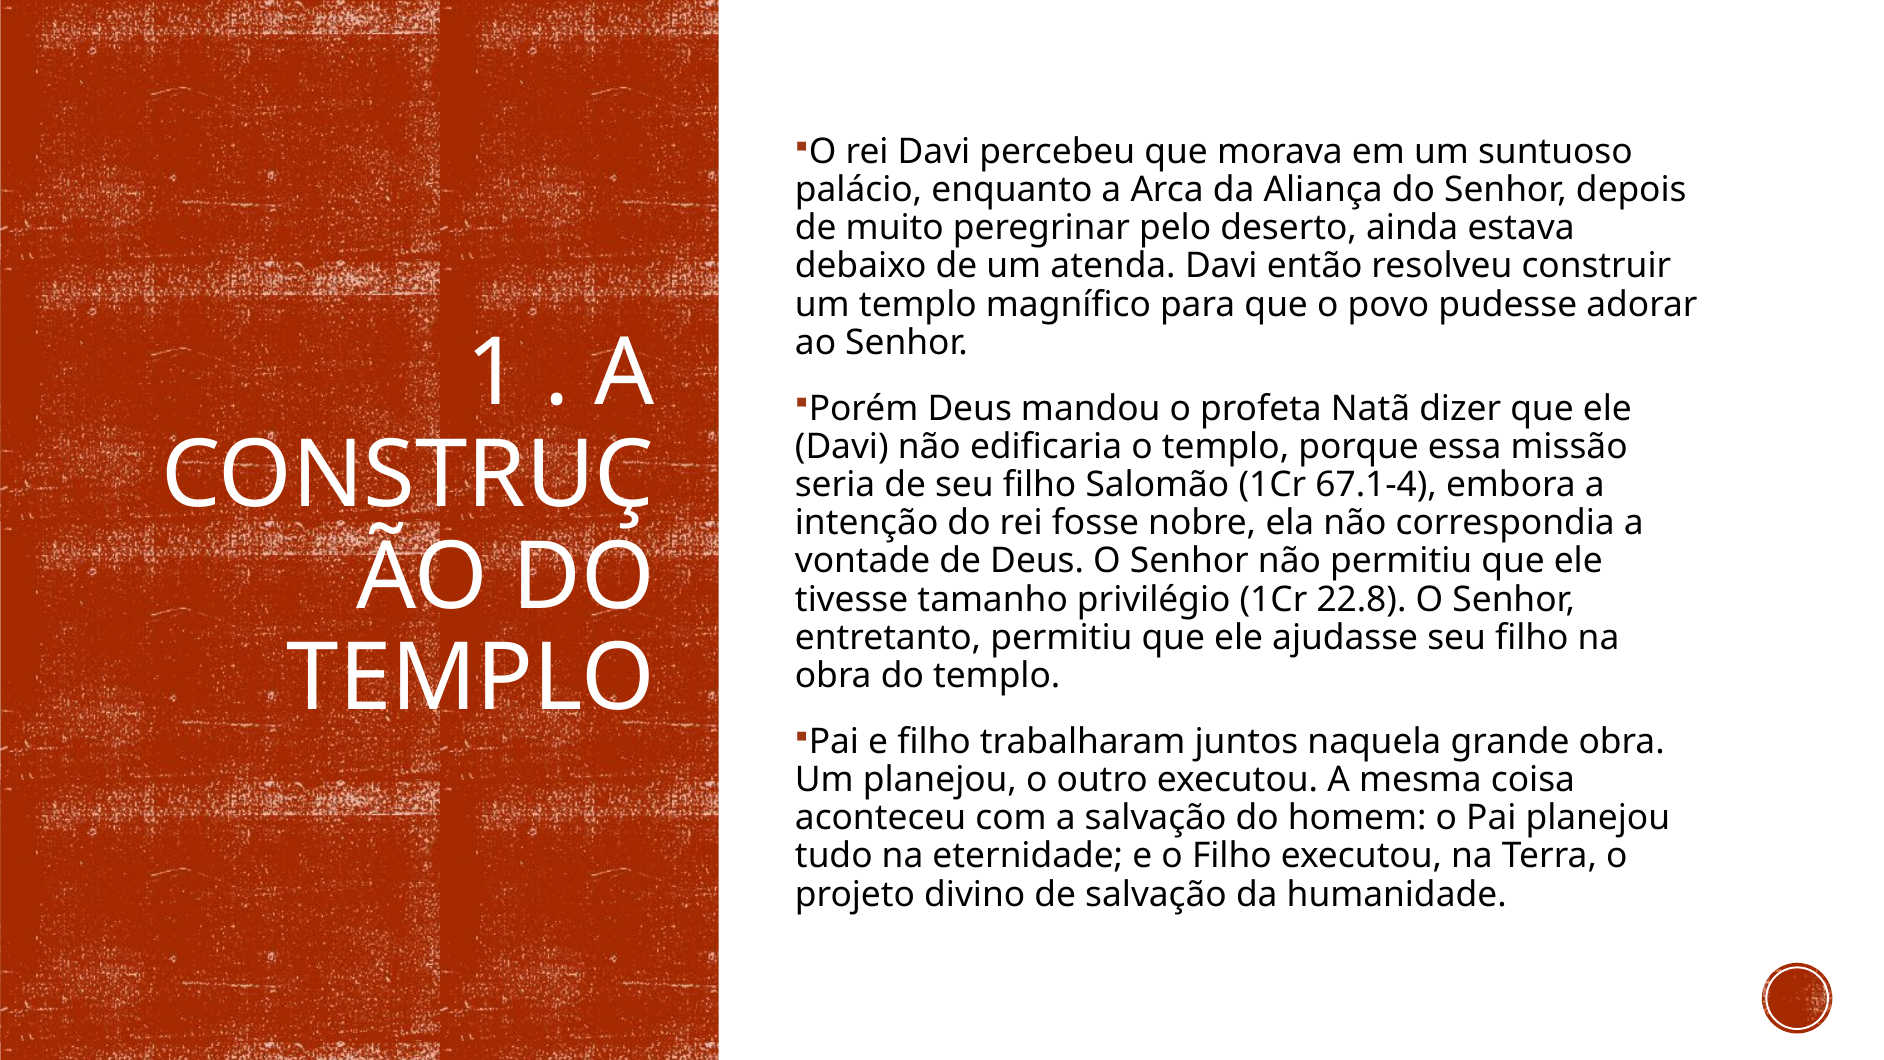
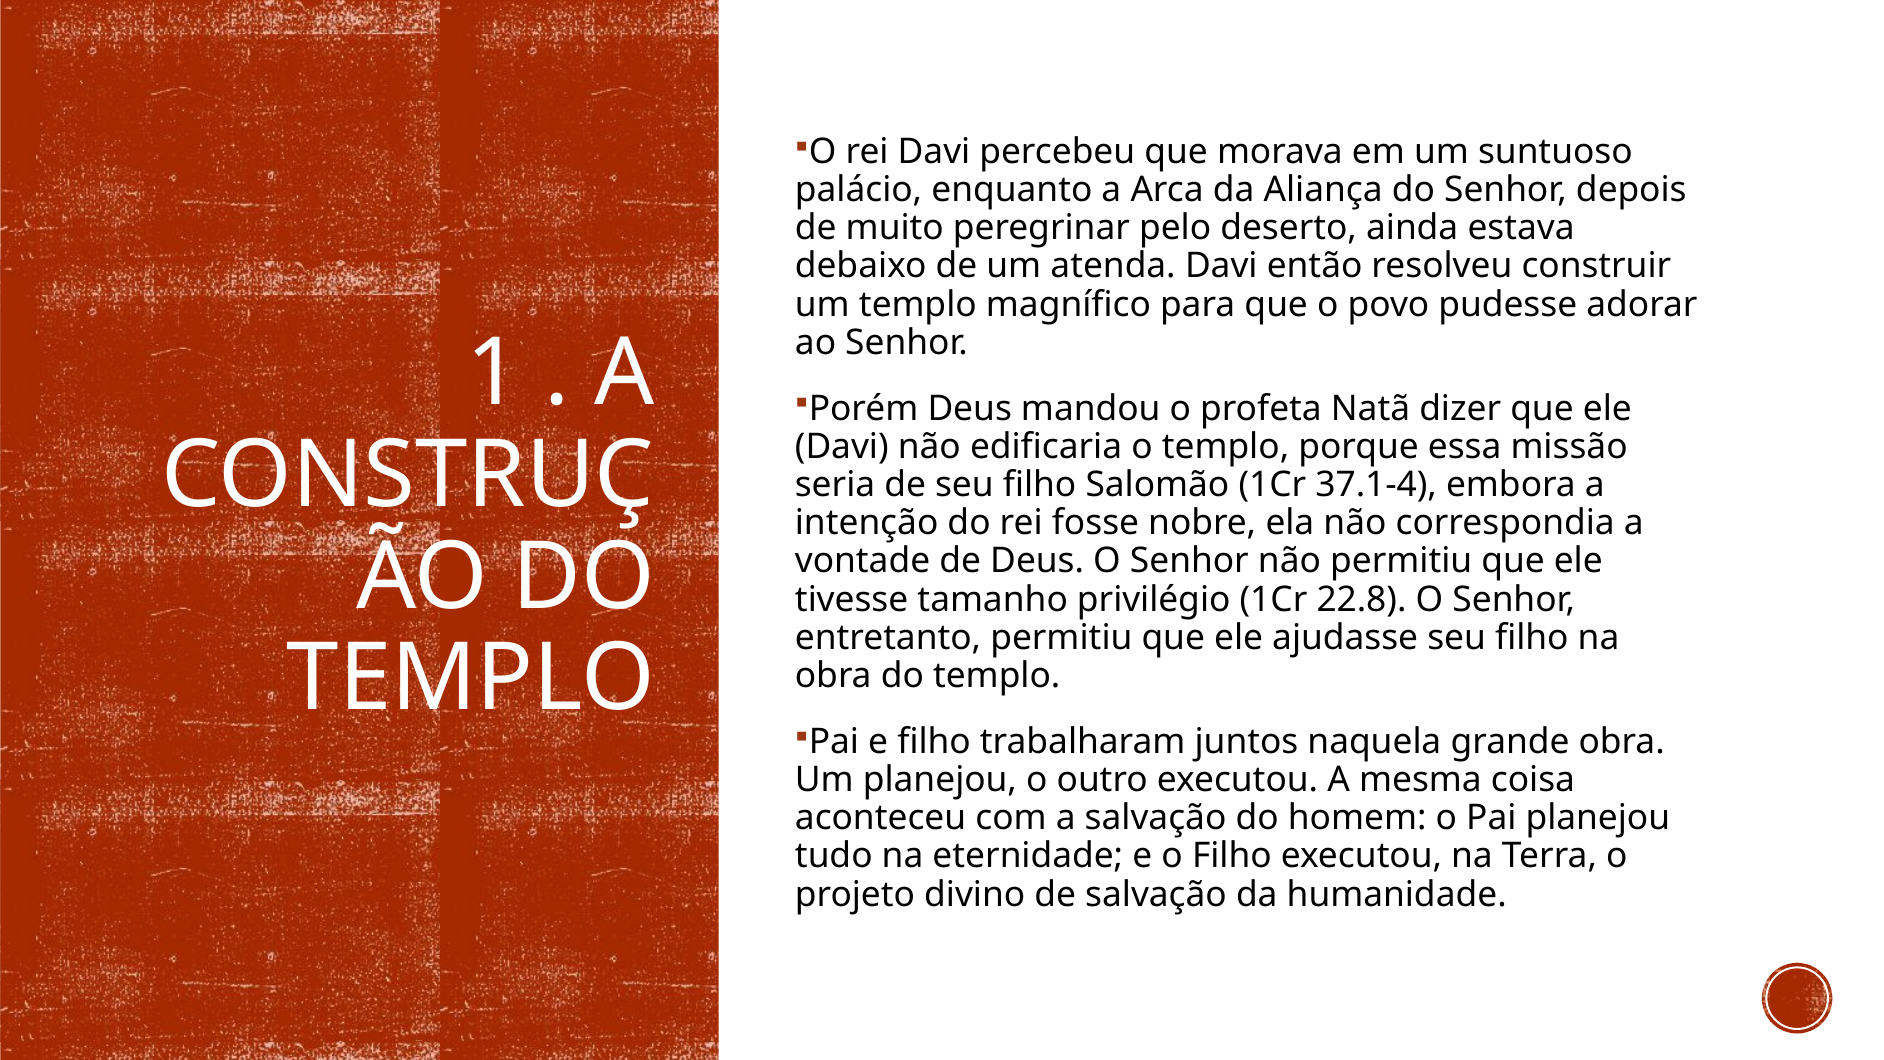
67.1-4: 67.1-4 -> 37.1-4 (1376, 485)
